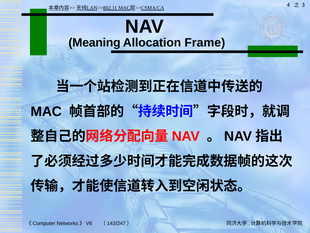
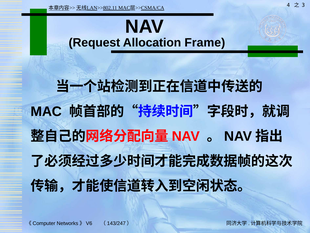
Meaning: Meaning -> Request (94, 43)
